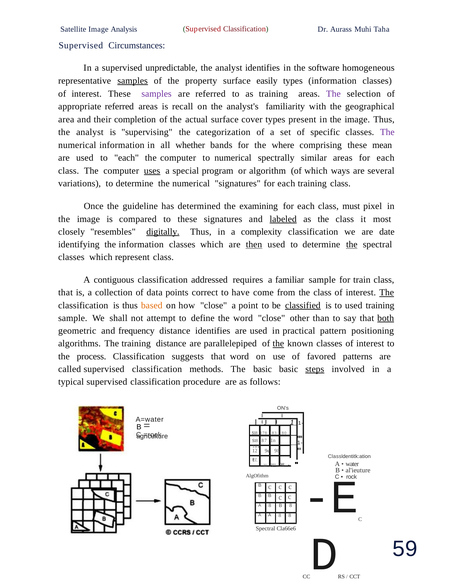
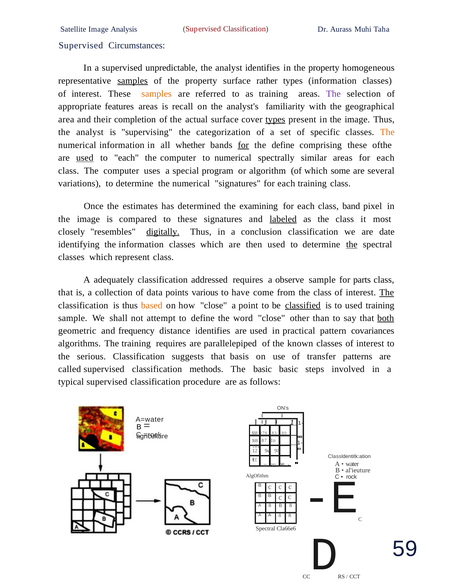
in the software: software -> property (324, 68)
easily: easily -> rather (267, 81)
samples colour: purple -> orange (157, 94)
appropriate referred: referred -> features (119, 107)
types underline: none -> present (275, 119)
The colour: purple -> orange (387, 132)
for underline: none -> present (243, 145)
the where: where -> define (283, 145)
mean: mean -> ofthe (382, 145)
used underline: none -> present (85, 158)
uses underline: present -> none (152, 171)
ways: ways -> some (340, 171)
guideline: guideline -> estimates (140, 206)
must: must -> band (351, 206)
complexity: complexity -> conclusion (261, 232)
then underline: present -> none (254, 245)
contiguous: contiguous -> adequately (114, 280)
familiar: familiar -> observe (290, 280)
train: train -> parts (362, 280)
correct: correct -> various (205, 293)
positioning: positioning -> covariances (373, 331)
training distance: distance -> requires (171, 344)
the underline: present -> none (278, 344)
process: process -> serious (91, 356)
that word: word -> basis (239, 356)
favored: favored -> transfer (321, 356)
steps underline: present -> none (315, 369)
